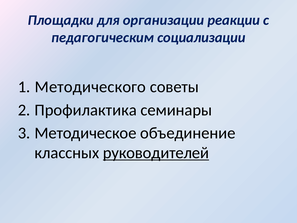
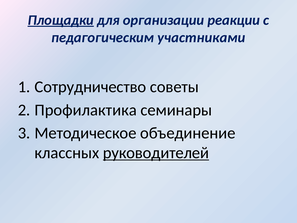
Площадки underline: none -> present (61, 20)
социализации: социализации -> участниками (201, 37)
Методического: Методического -> Сотрудничество (90, 87)
